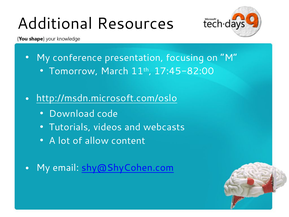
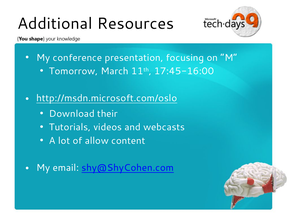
17:45-82:00: 17:45-82:00 -> 17:45-16:00 (184, 71)
code: code -> their (107, 114)
